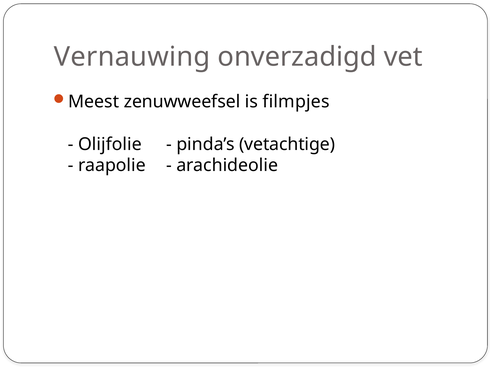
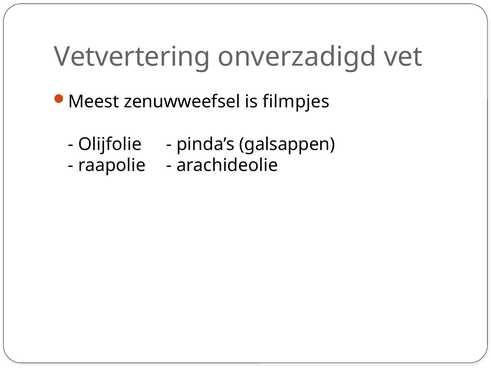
Vernauwing: Vernauwing -> Vetvertering (132, 57)
vetachtige: vetachtige -> galsappen (287, 144)
